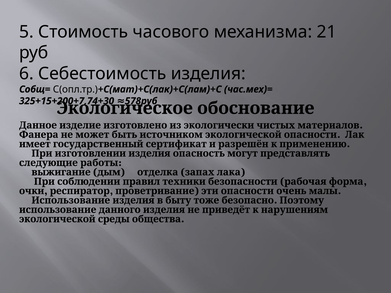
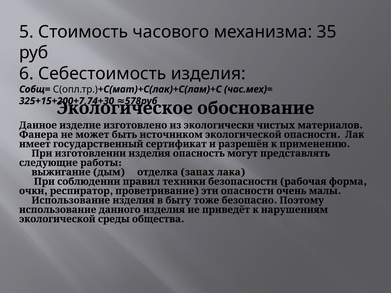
21: 21 -> 35 (327, 32)
